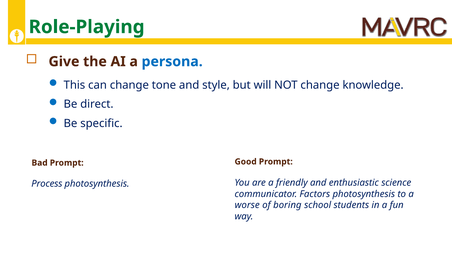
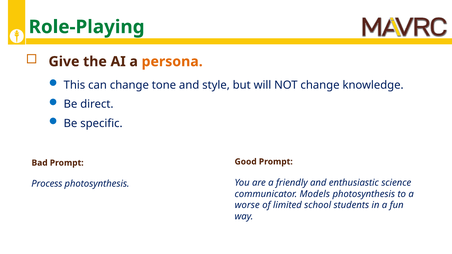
persona colour: blue -> orange (172, 62)
Factors: Factors -> Models (315, 194)
boring: boring -> limited (287, 205)
